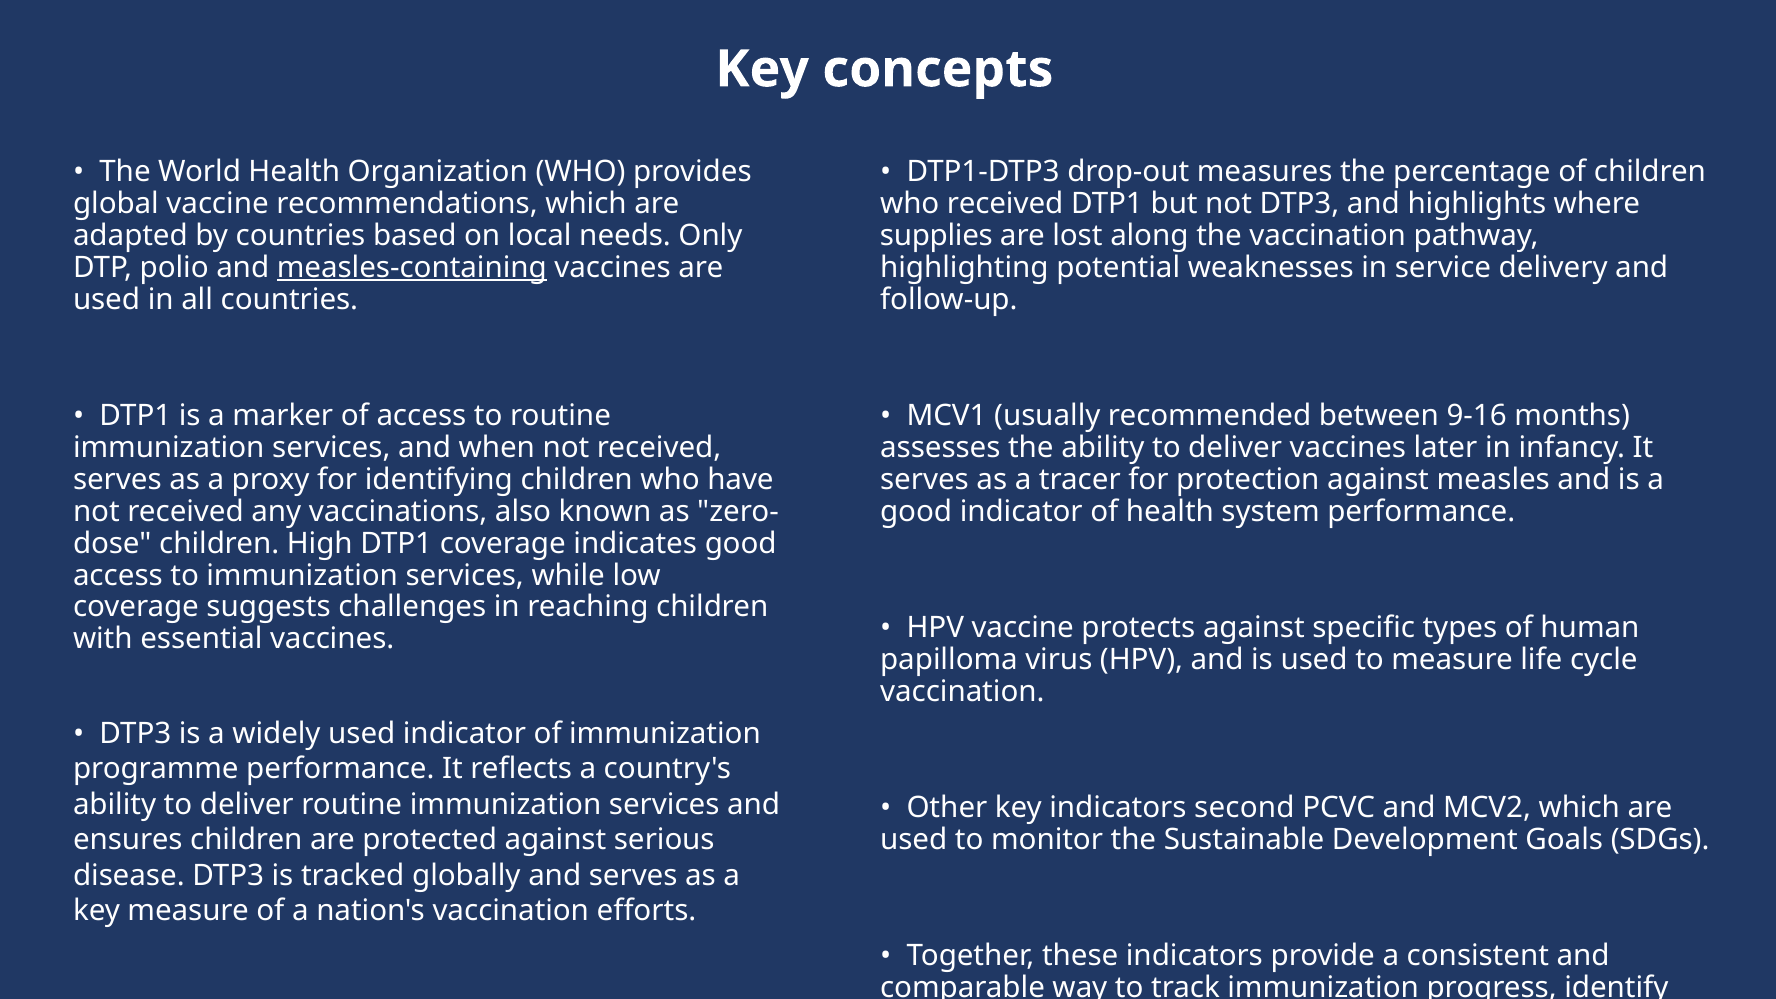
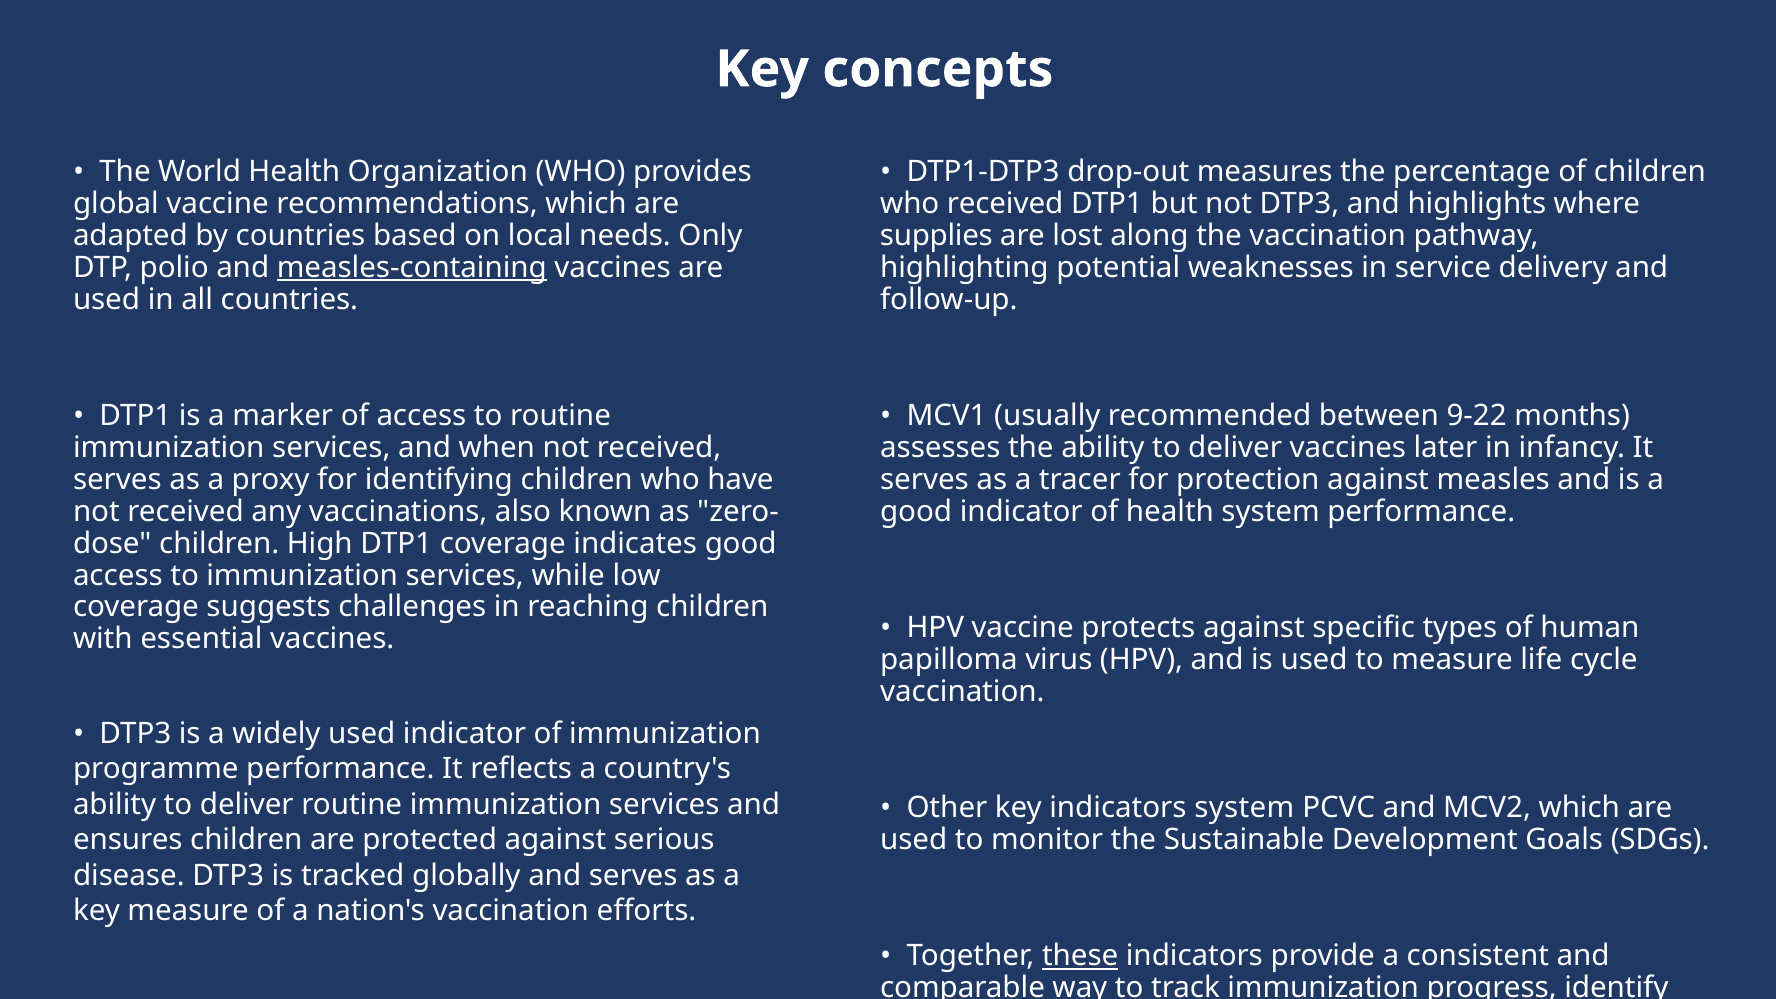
9-16: 9-16 -> 9-22 (1477, 416)
indicators second: second -> system (1244, 808)
these underline: none -> present (1080, 956)
